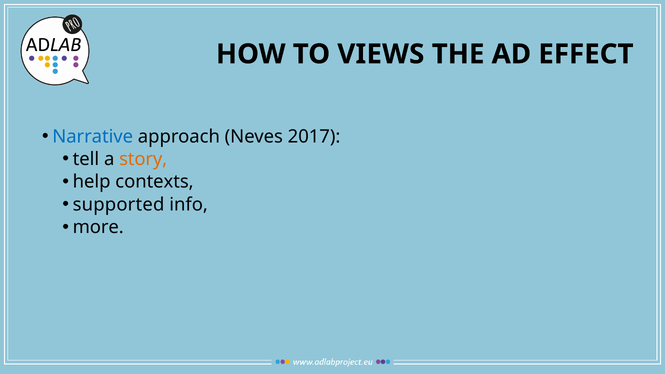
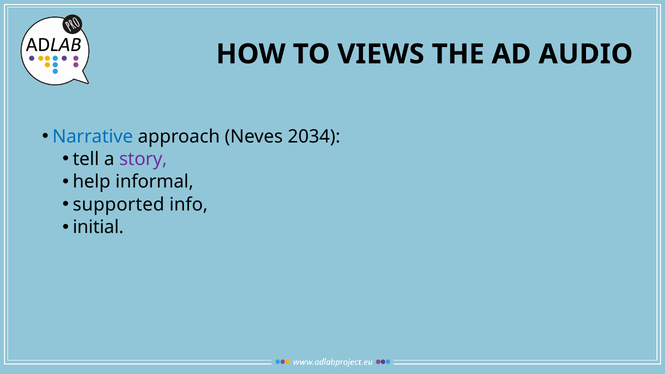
EFFECT: EFFECT -> AUDIO (586, 54)
2017: 2017 -> 2034 (314, 137)
story colour: orange -> purple (143, 159)
contexts: contexts -> informal (155, 182)
more: more -> initial (98, 227)
